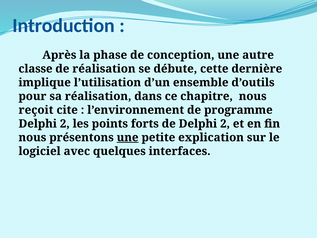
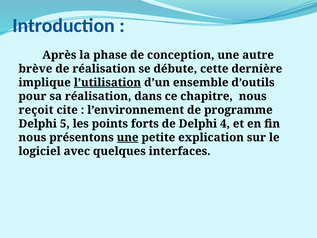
classe: classe -> brève (35, 69)
l’utilisation underline: none -> present (107, 82)
2: 2 -> 5 (65, 124)
de Delphi 2: 2 -> 4 (225, 124)
